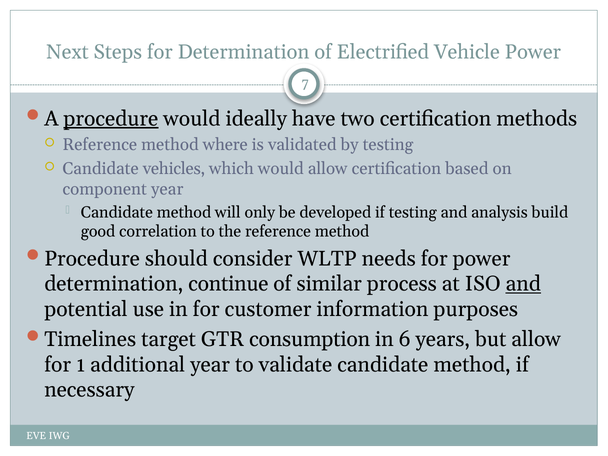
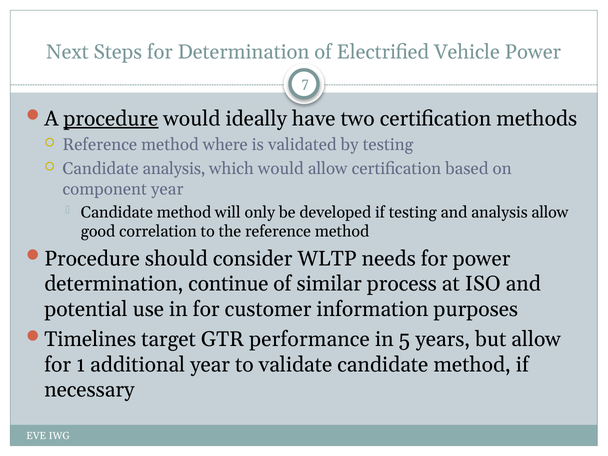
Candidate vehicles: vehicles -> analysis (174, 169)
analysis build: build -> allow (550, 212)
and underline: present -> none (523, 284)
consumption: consumption -> performance (309, 339)
6: 6 -> 5 (404, 339)
